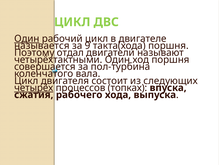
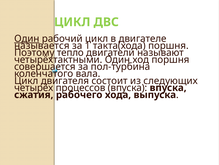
9: 9 -> 1 (88, 45)
отдал: отдал -> тепло (70, 52)
четырёх underline: present -> none (34, 87)
процессов топках: топках -> впуска (127, 87)
